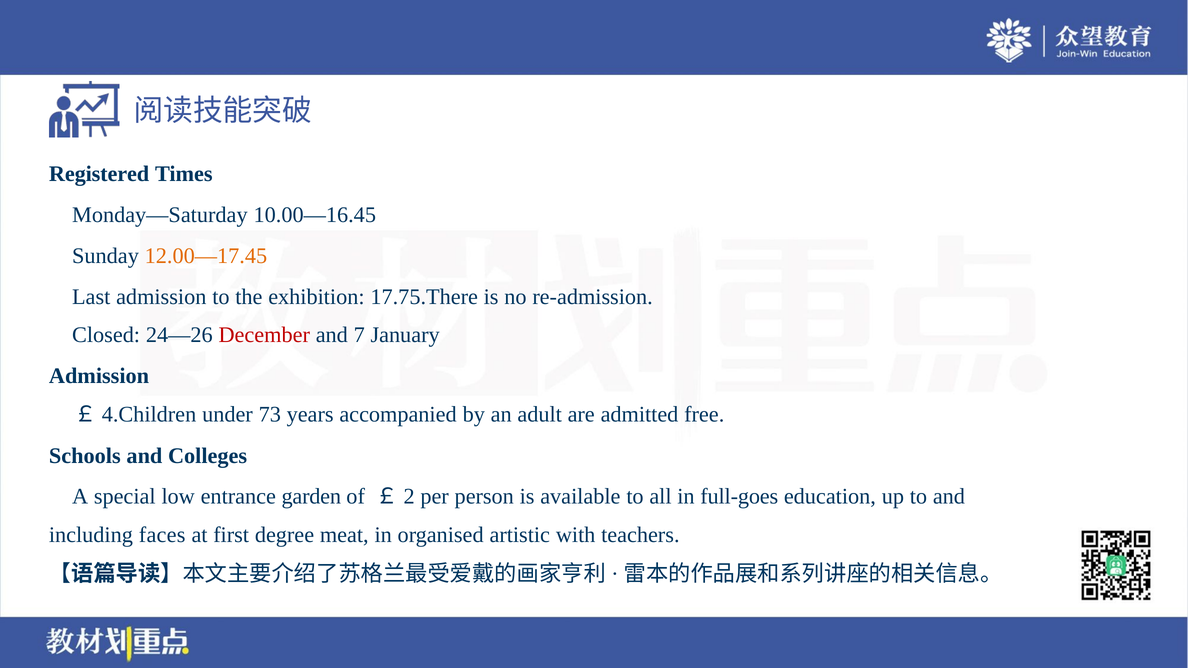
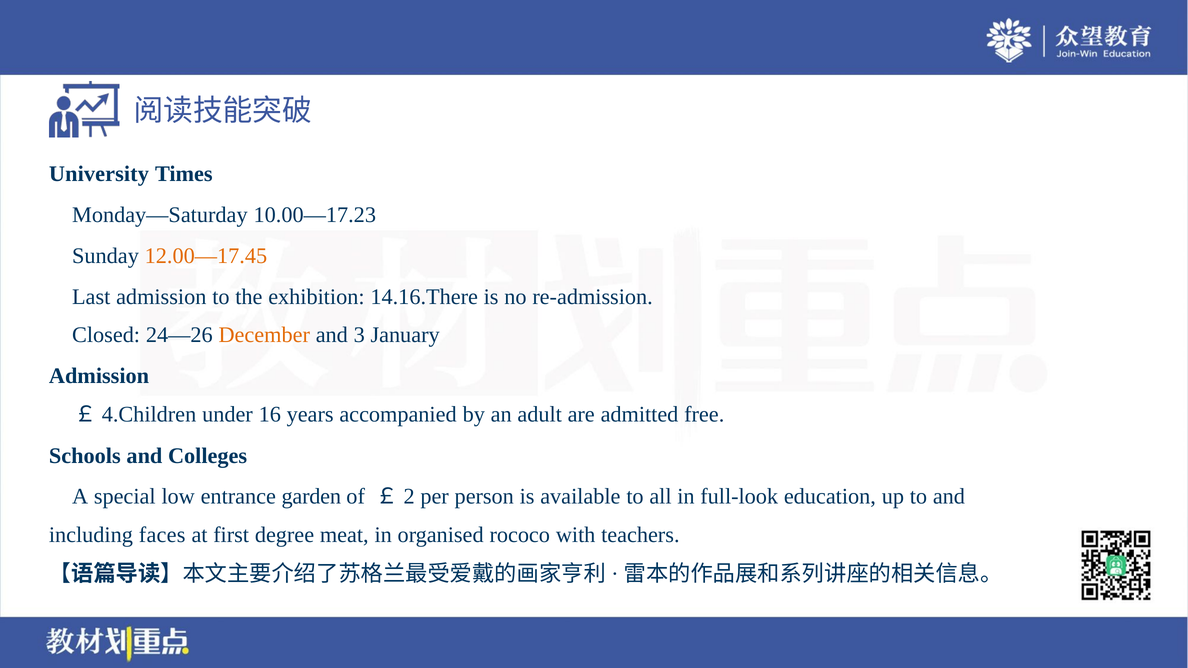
Registered: Registered -> University (99, 174)
10.00—16.45: 10.00—16.45 -> 10.00—17.23 (315, 215)
17.75.There: 17.75.There -> 14.16.There (424, 297)
December colour: red -> orange (264, 335)
7: 7 -> 3 (359, 335)
73: 73 -> 16 (270, 414)
full-goes: full-goes -> full-look (739, 497)
artistic: artistic -> rococo (520, 535)
